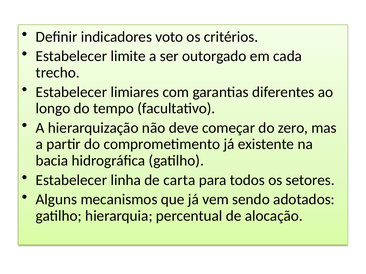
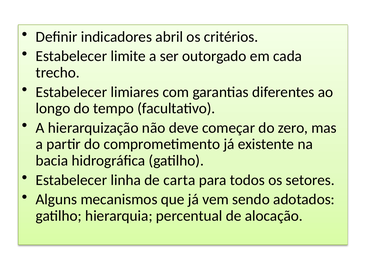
voto: voto -> abril (169, 37)
